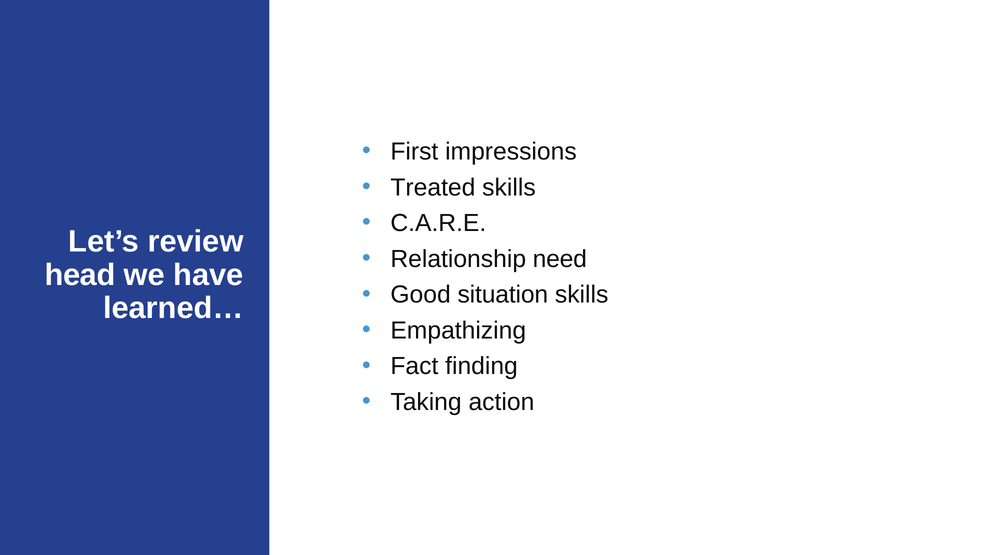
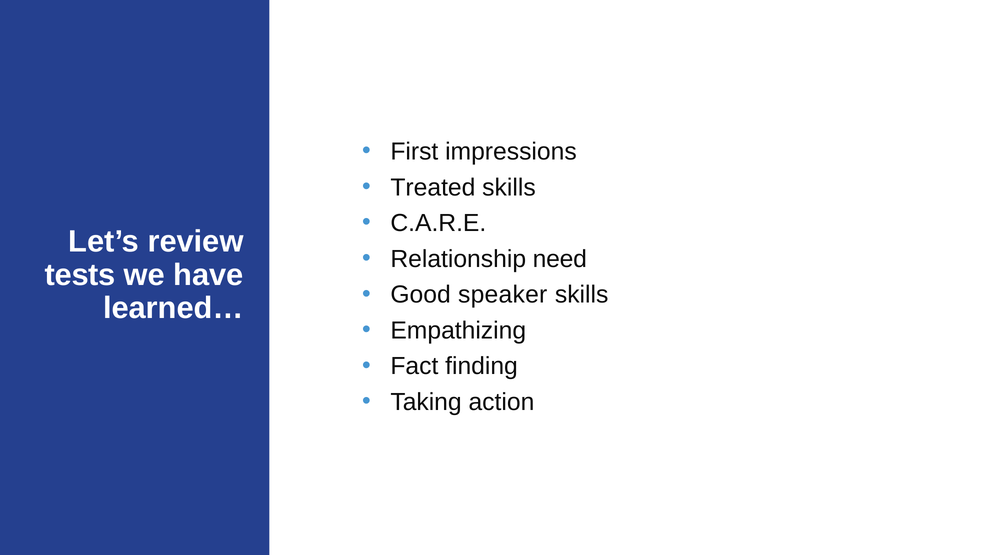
head: head -> tests (80, 275)
situation: situation -> speaker (503, 295)
